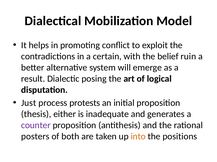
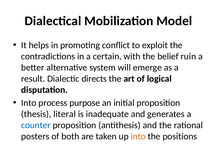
posing: posing -> directs (94, 79)
Just: Just -> Into (29, 103)
protests: protests -> purpose (85, 103)
either: either -> literal (65, 115)
counter colour: purple -> blue (36, 126)
